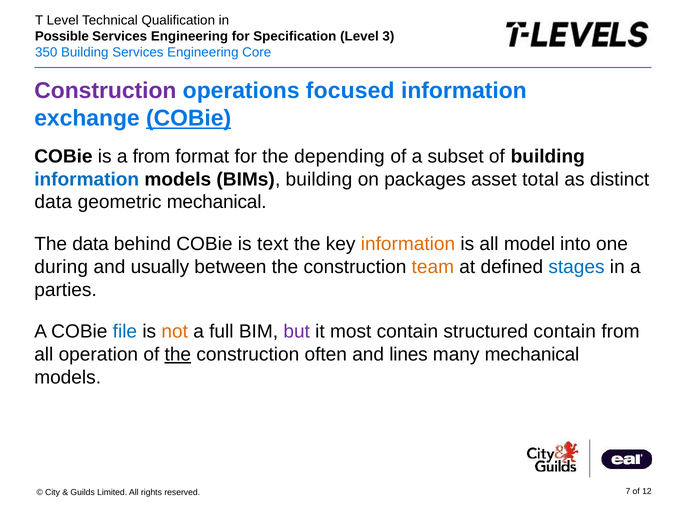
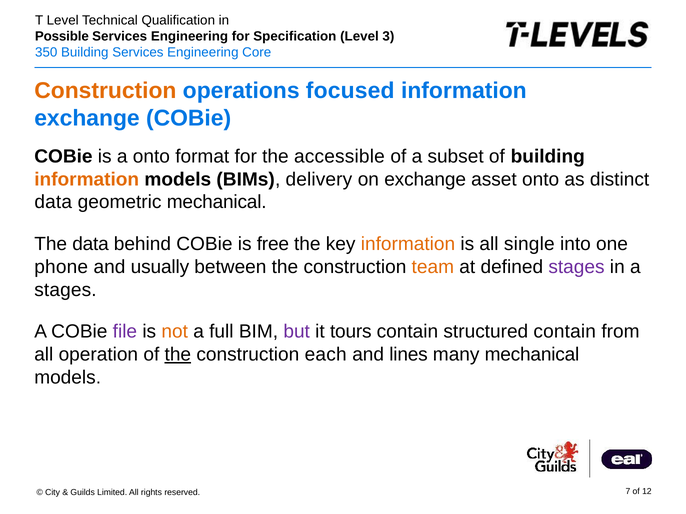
Construction colour: purple -> orange (105, 91)
COBie underline: present -> none (189, 118)
a from: from -> onto (151, 157)
depending: depending -> accessible (339, 157)
information colour: blue -> orange (87, 179)
BIMs building: building -> delivery (319, 179)
on packages: packages -> exchange (425, 179)
asset total: total -> onto (541, 179)
text: text -> free (273, 244)
model: model -> single (529, 244)
during: during -> phone (61, 267)
stages colour: blue -> purple (577, 267)
parties: parties -> stages (65, 290)
file colour: blue -> purple (125, 332)
most: most -> tours (351, 332)
often: often -> each (326, 355)
